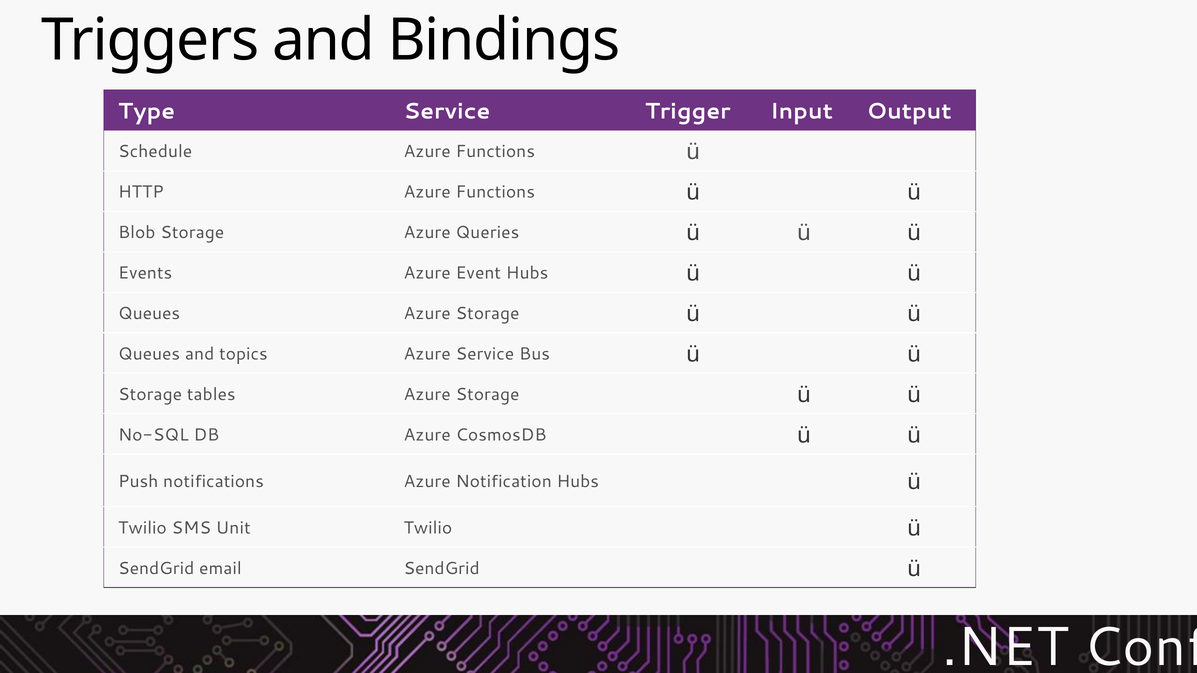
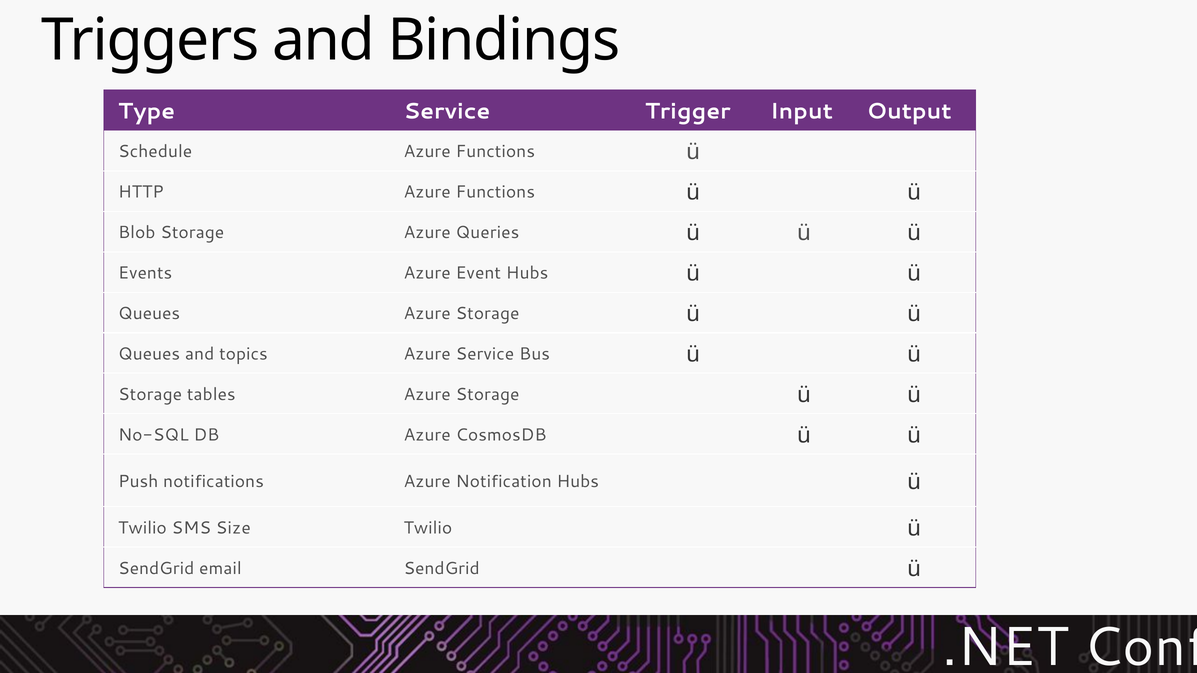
Unit: Unit -> Size (233, 528)
